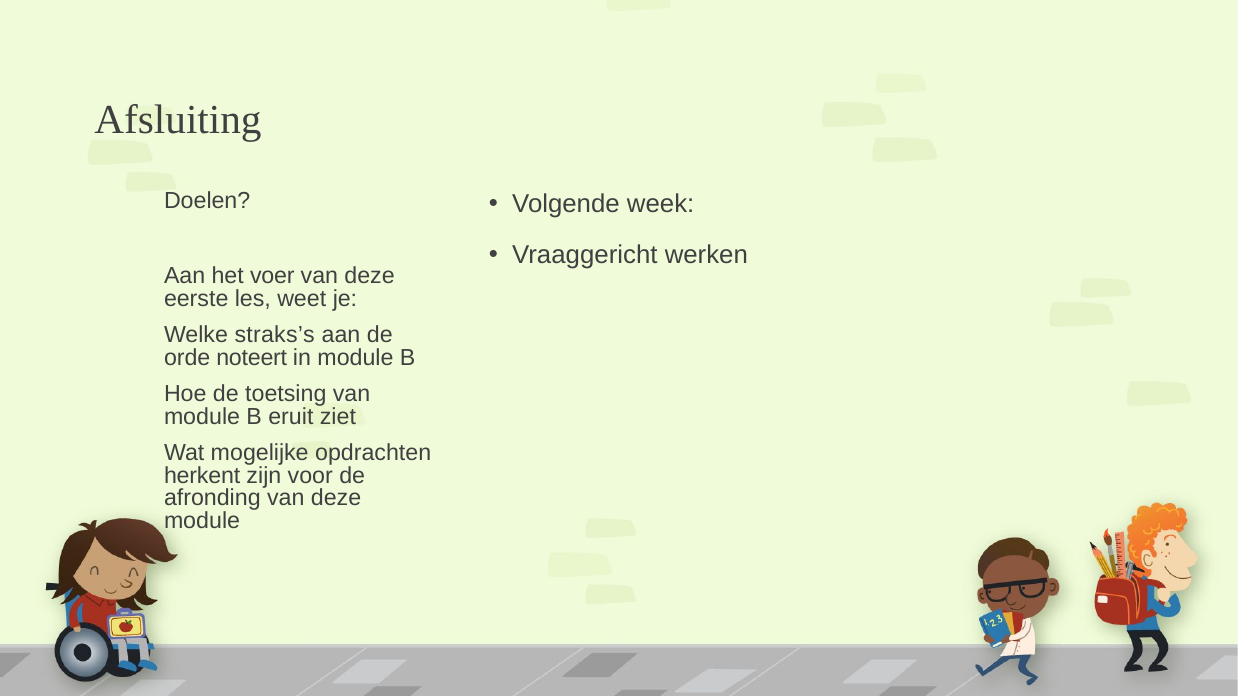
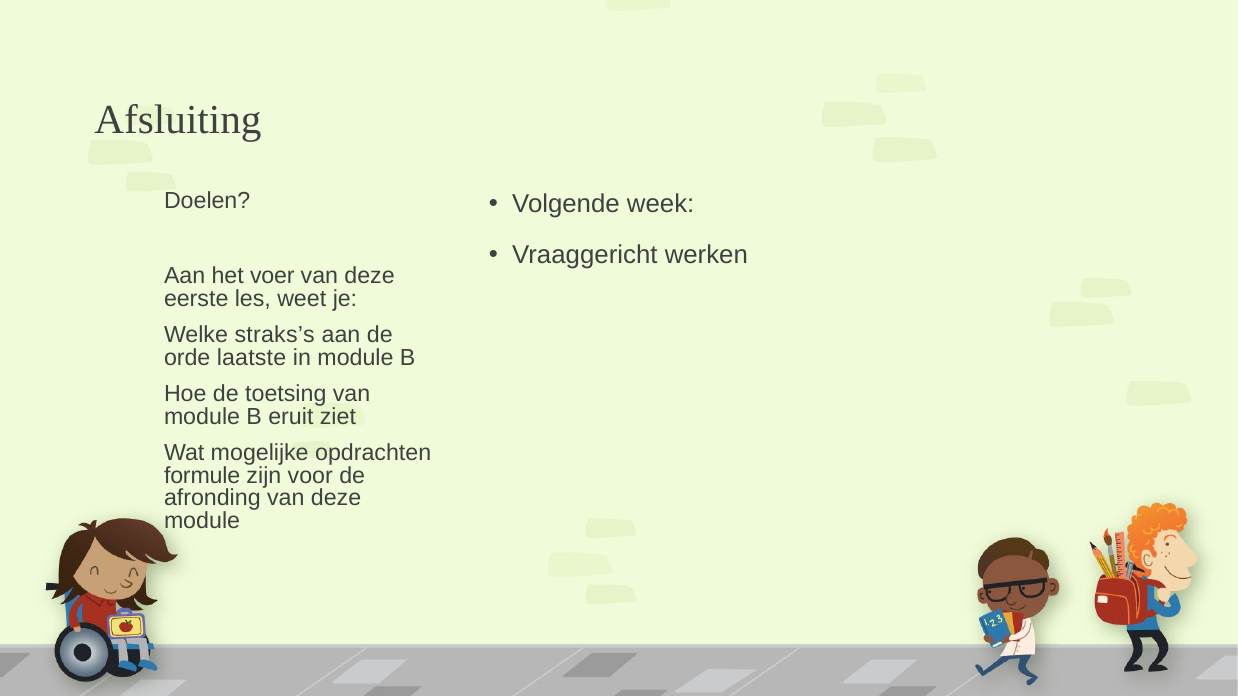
noteert: noteert -> laatste (252, 358)
herkent: herkent -> formule (202, 476)
